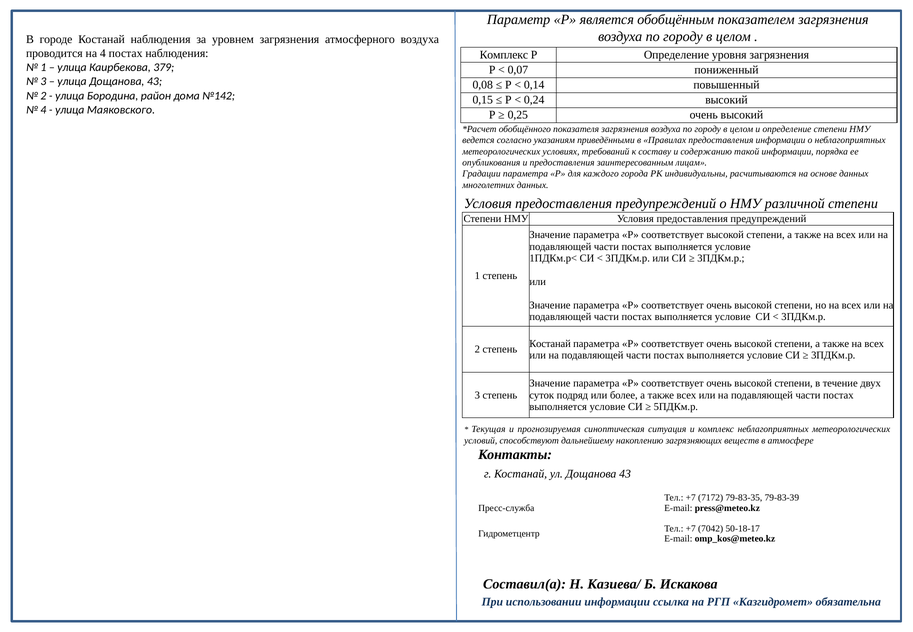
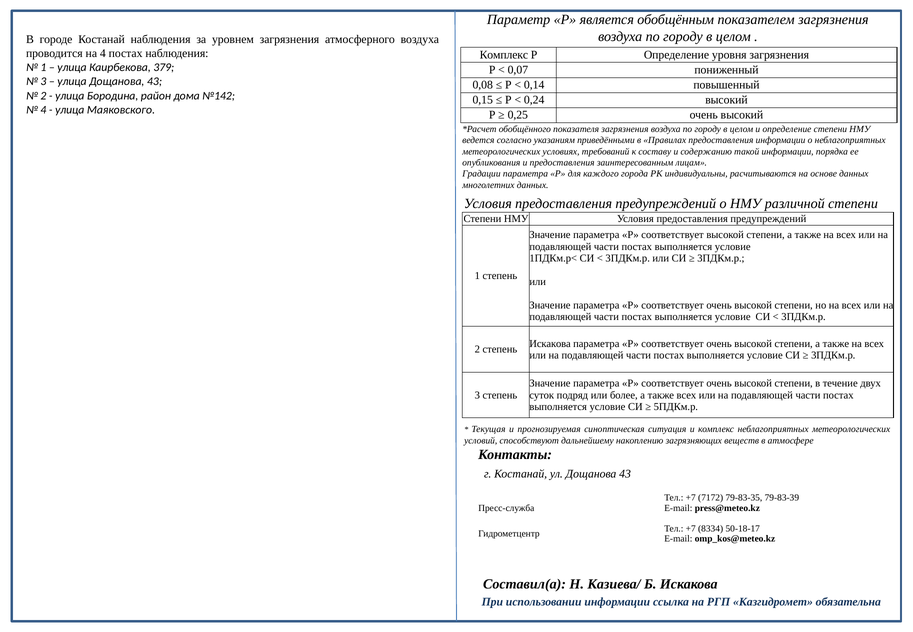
Костанай: Костанай -> Искакова (550, 344)
7042: 7042 -> 8334 (711, 529)
